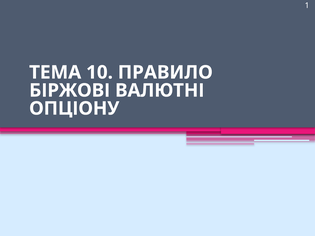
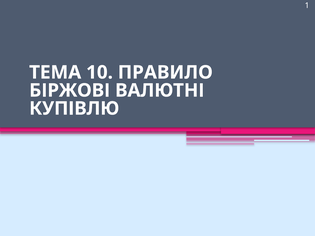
ОПЦІОНУ: ОПЦІОНУ -> КУПІВЛЮ (74, 109)
